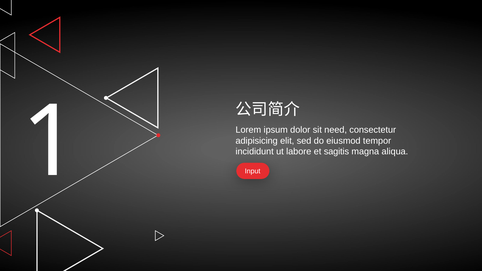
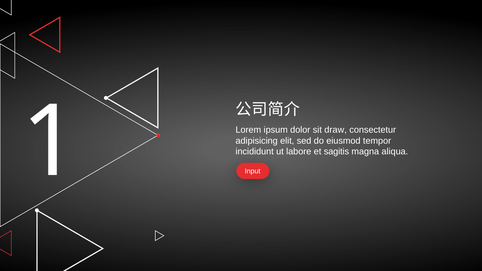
need: need -> draw (336, 130)
